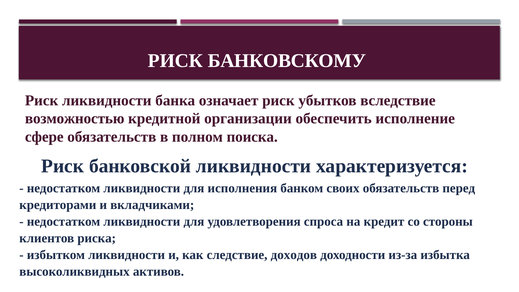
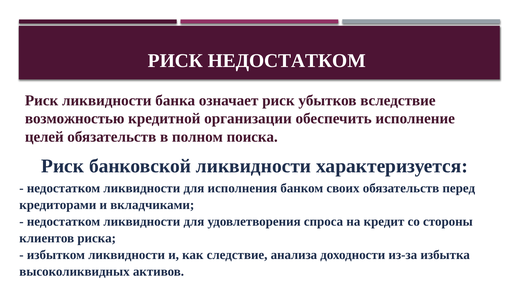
РИСК БАНКОВСКОМУ: БАНКОВСКОМУ -> НЕДОСТАТКОМ (287, 61)
сфере: сфере -> целей (44, 137)
доходов: доходов -> анализа (294, 255)
